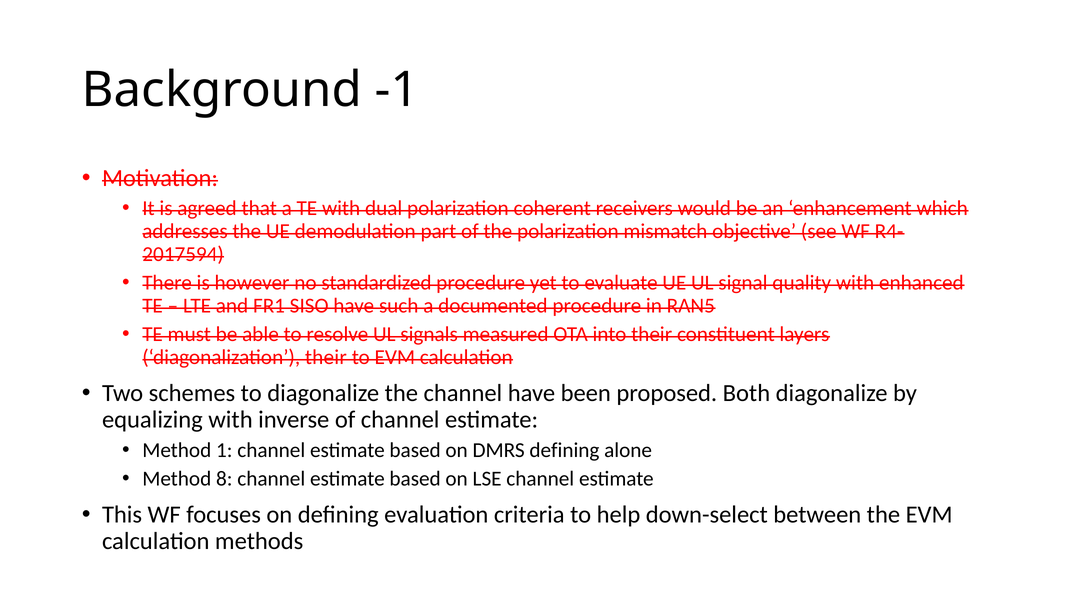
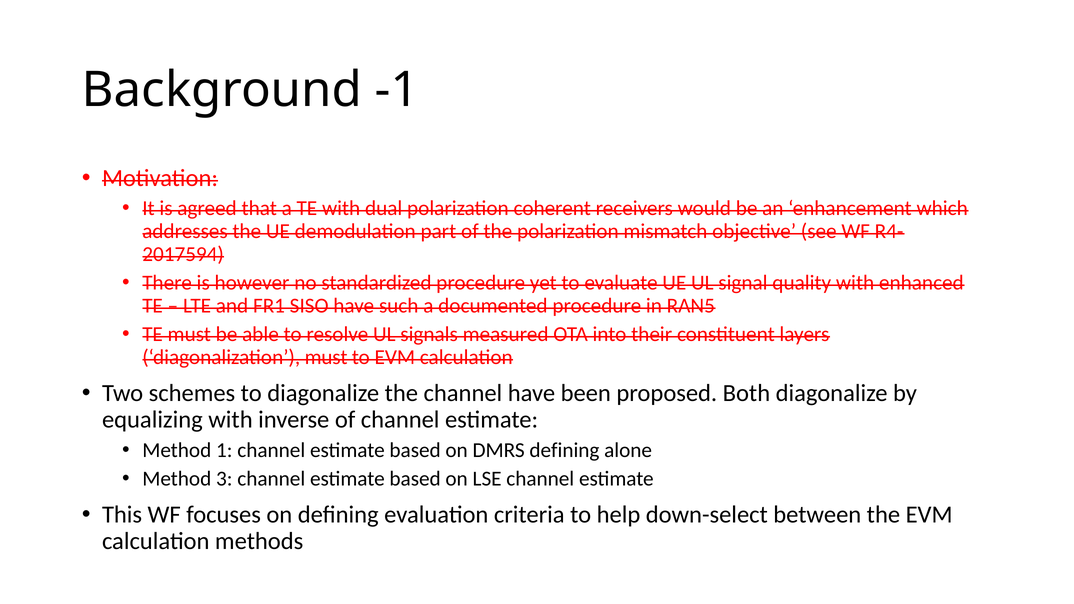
diagonalization their: their -> must (326, 357)
8: 8 -> 3 (224, 479)
